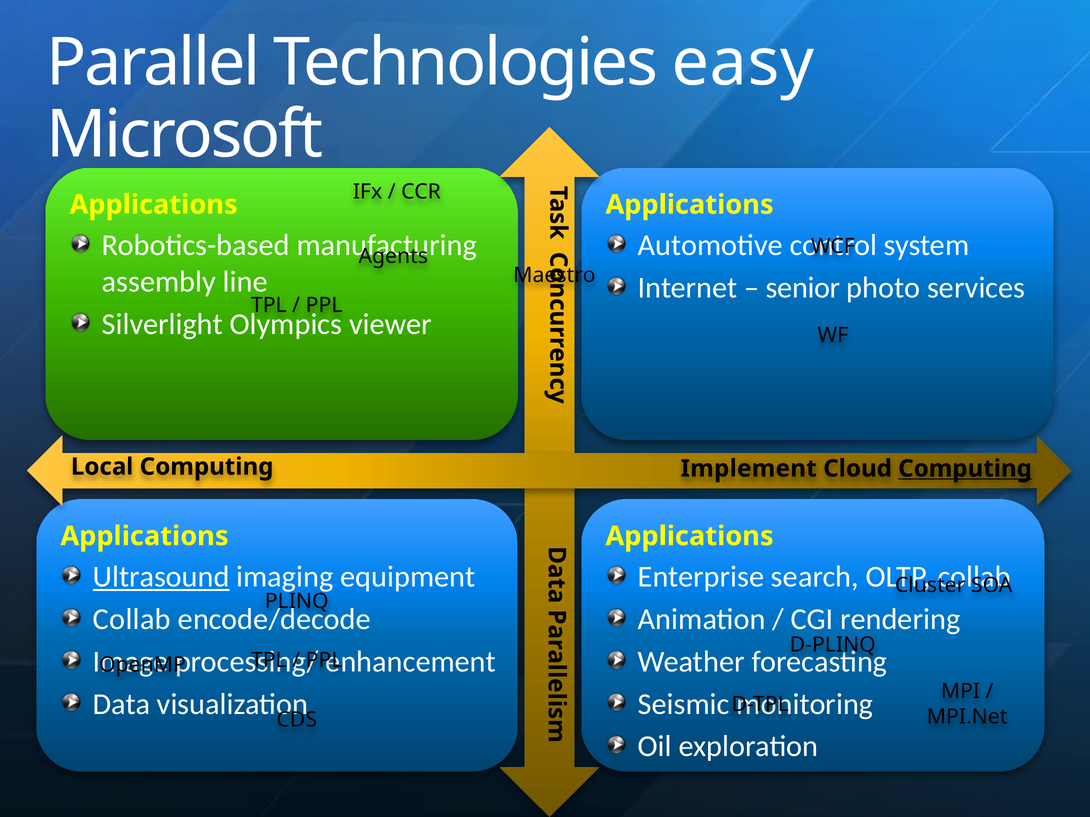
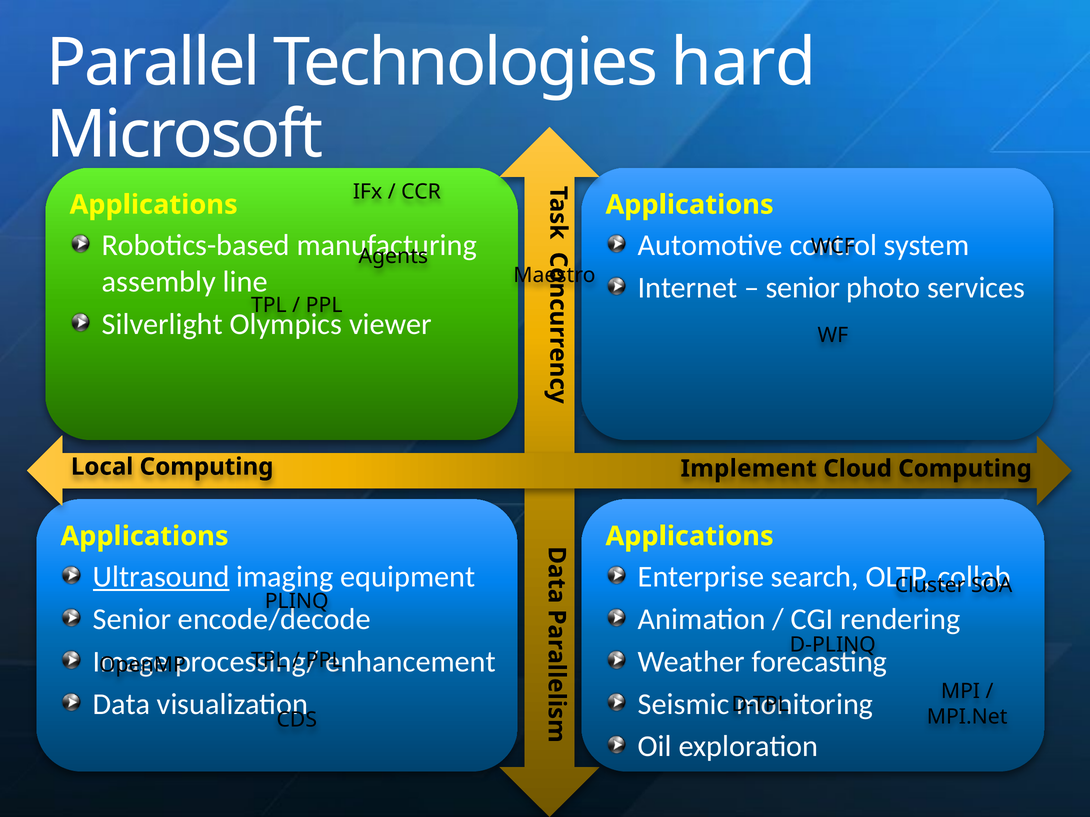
easy: easy -> hard (744, 63)
Computing underline: present -> none (965, 469)
Collab: Collab -> Senior (132, 620)
